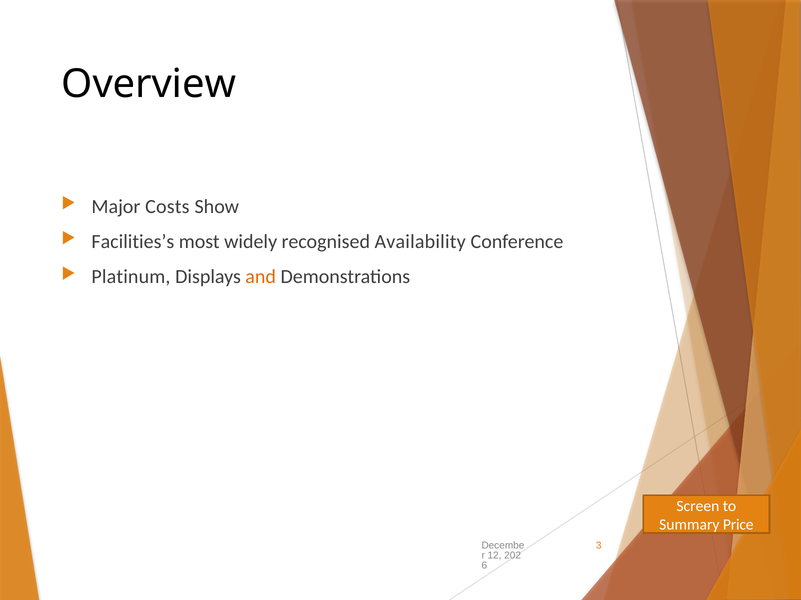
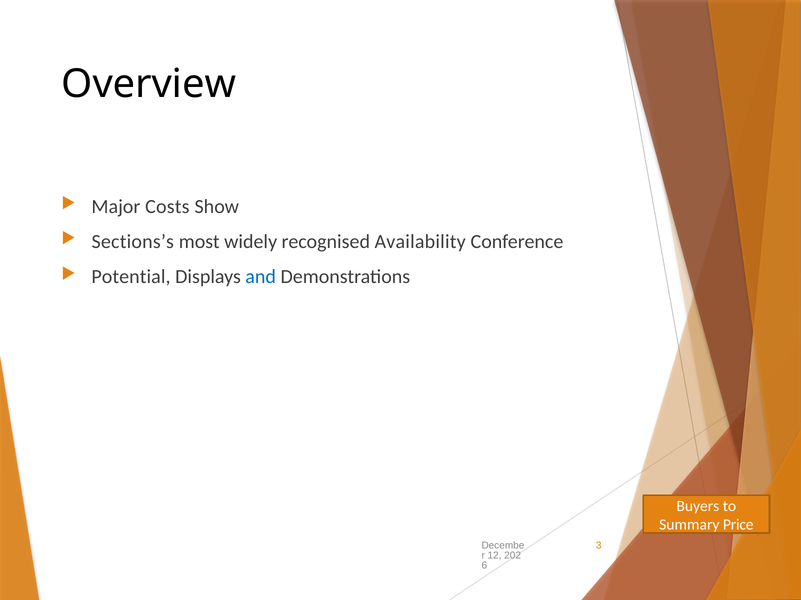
Facilities’s: Facilities’s -> Sections’s (133, 242)
Platinum: Platinum -> Potential (131, 277)
and colour: orange -> blue (261, 277)
Screen: Screen -> Buyers (698, 507)
